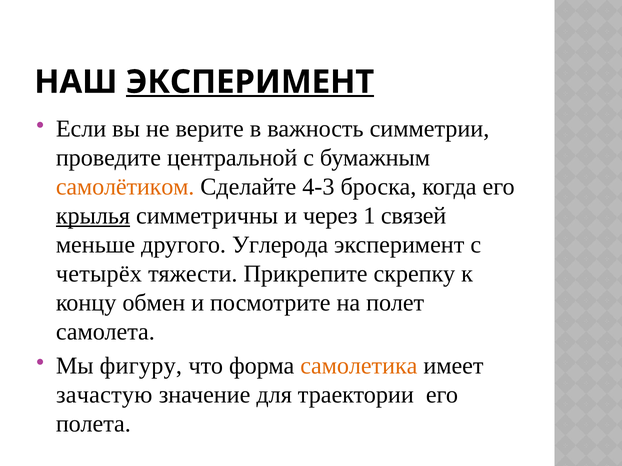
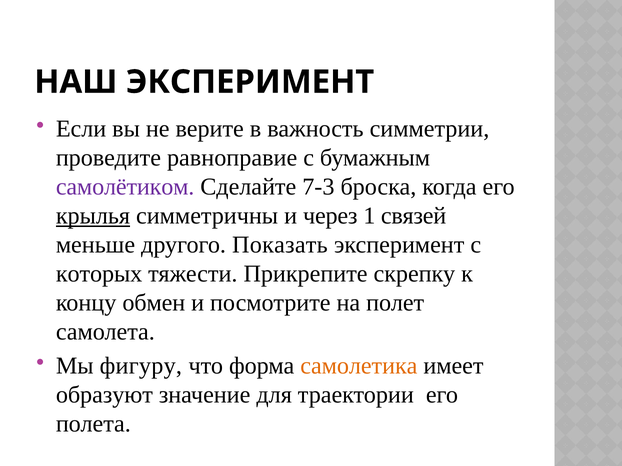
ЭКСПЕРИМЕНТ underline: present -> none (250, 82)
центральной: центральной -> равноправие (232, 158)
самолётиком colour: orange -> purple (125, 187)
4-3: 4-3 -> 7-3 (318, 187)
Углерода: Углерода -> Показать (280, 245)
четырёх: четырёх -> которых (99, 274)
зачастую: зачастую -> образуют (104, 395)
